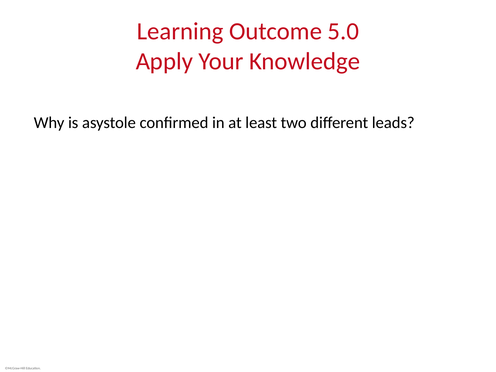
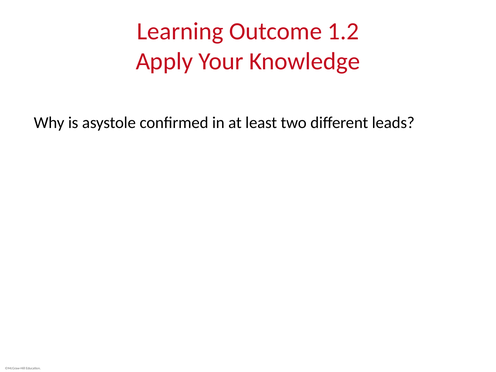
5.0: 5.0 -> 1.2 (343, 31)
